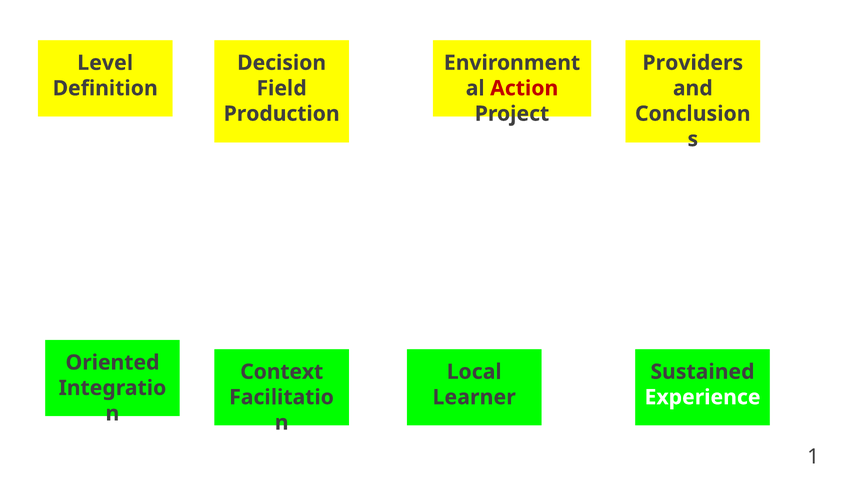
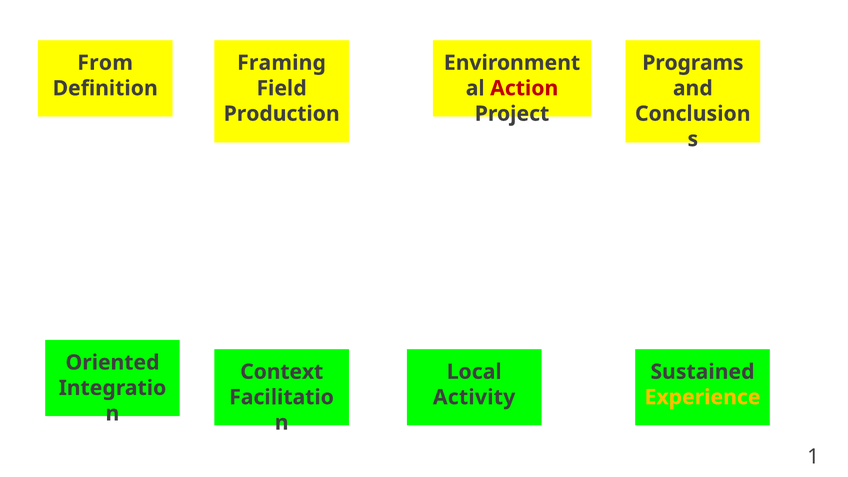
Level: Level -> From (105, 63)
Decision: Decision -> Framing (282, 63)
Providers: Providers -> Programs (693, 63)
Learner: Learner -> Activity (474, 397)
Experience colour: white -> yellow (703, 397)
